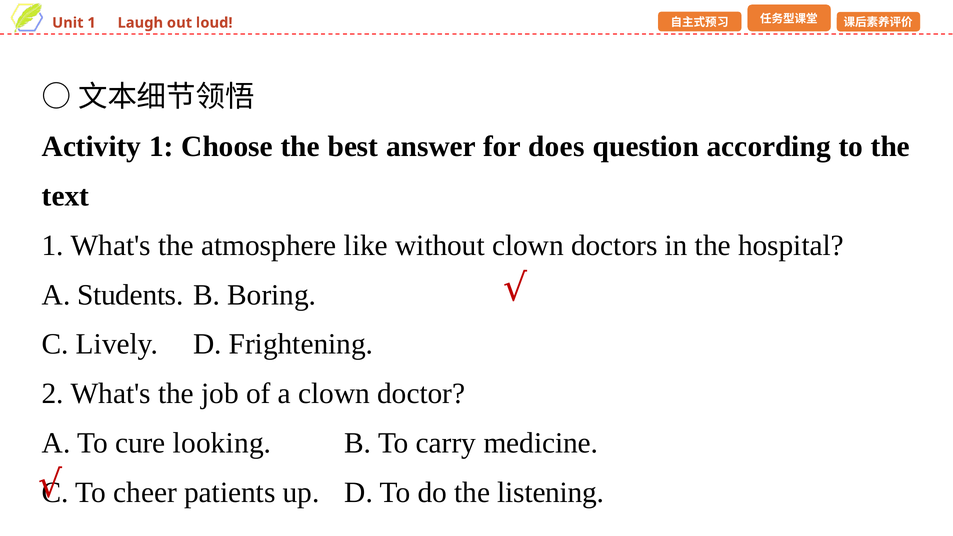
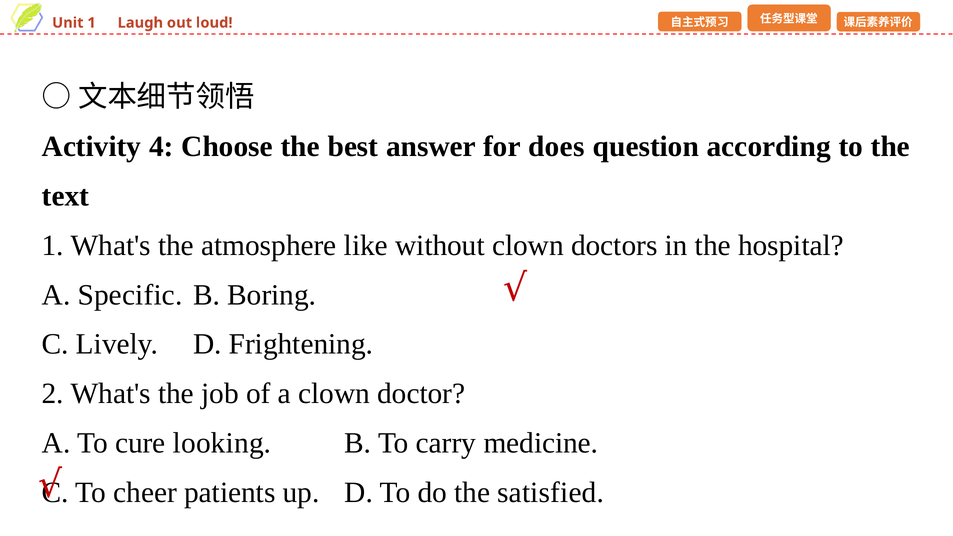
Activity 1: 1 -> 4 (161, 147)
Students: Students -> Specific (130, 295)
listening: listening -> satisfied (551, 493)
